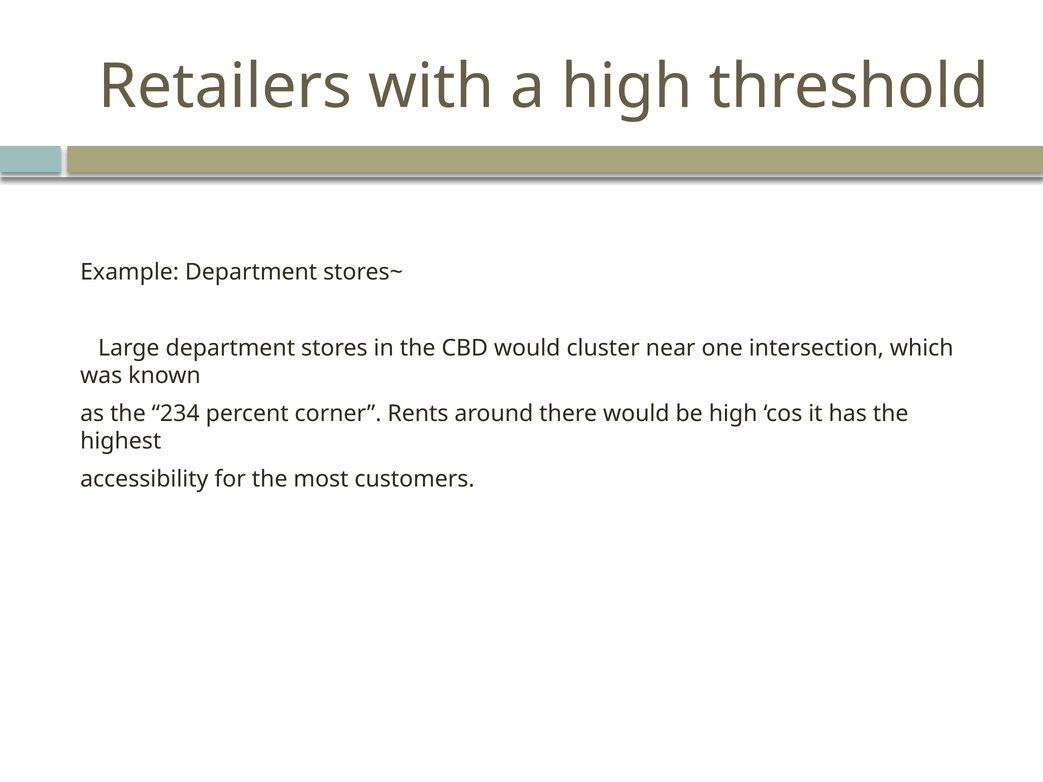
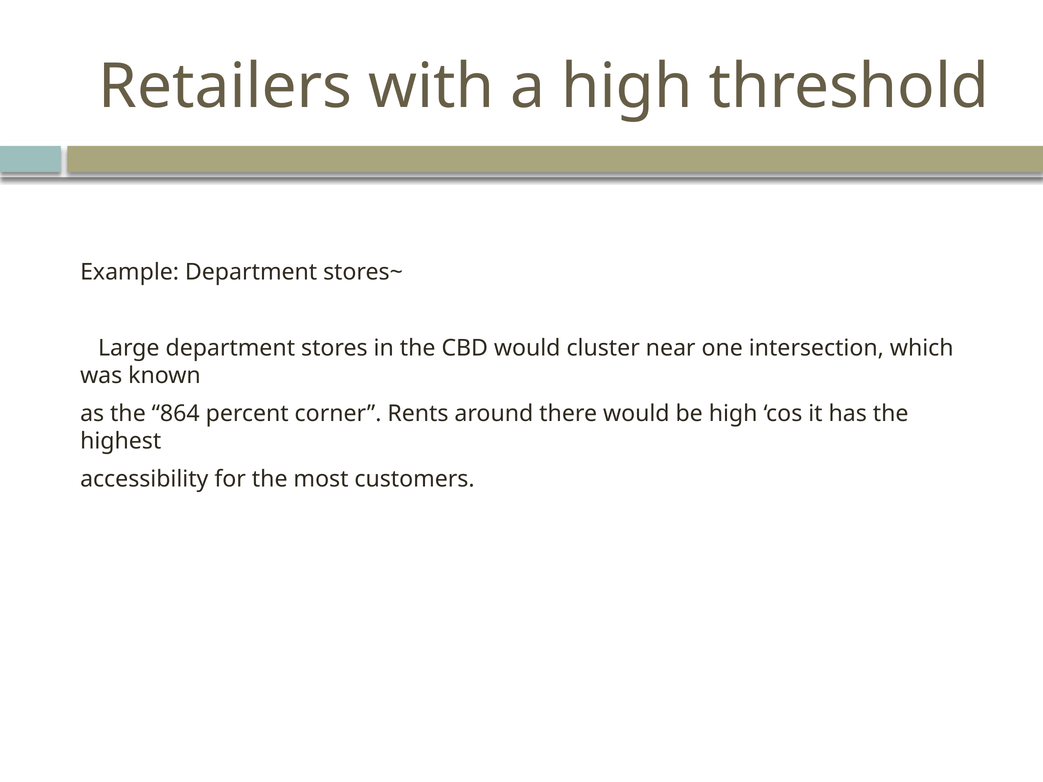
234: 234 -> 864 (176, 414)
